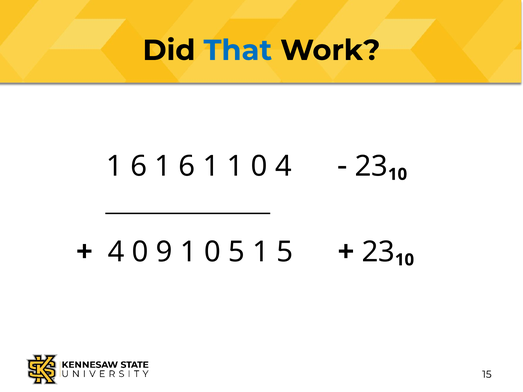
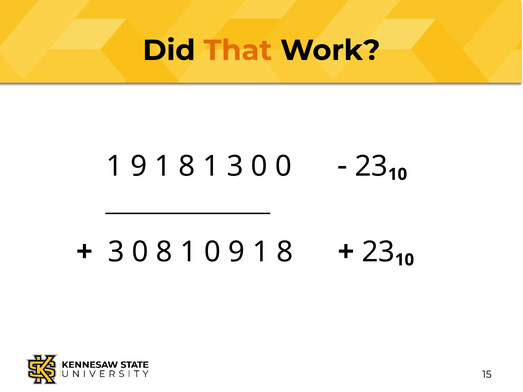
That colour: blue -> orange (238, 50)
6: 6 -> 9 (139, 166)
6: 6 -> 8 (187, 166)
1 1: 1 -> 3 (235, 166)
0 4: 4 -> 0 (283, 166)
4: 4 -> 3 (116, 252)
0 9: 9 -> 8 (164, 252)
0 5: 5 -> 9 (237, 252)
5: 5 -> 8 (285, 252)
